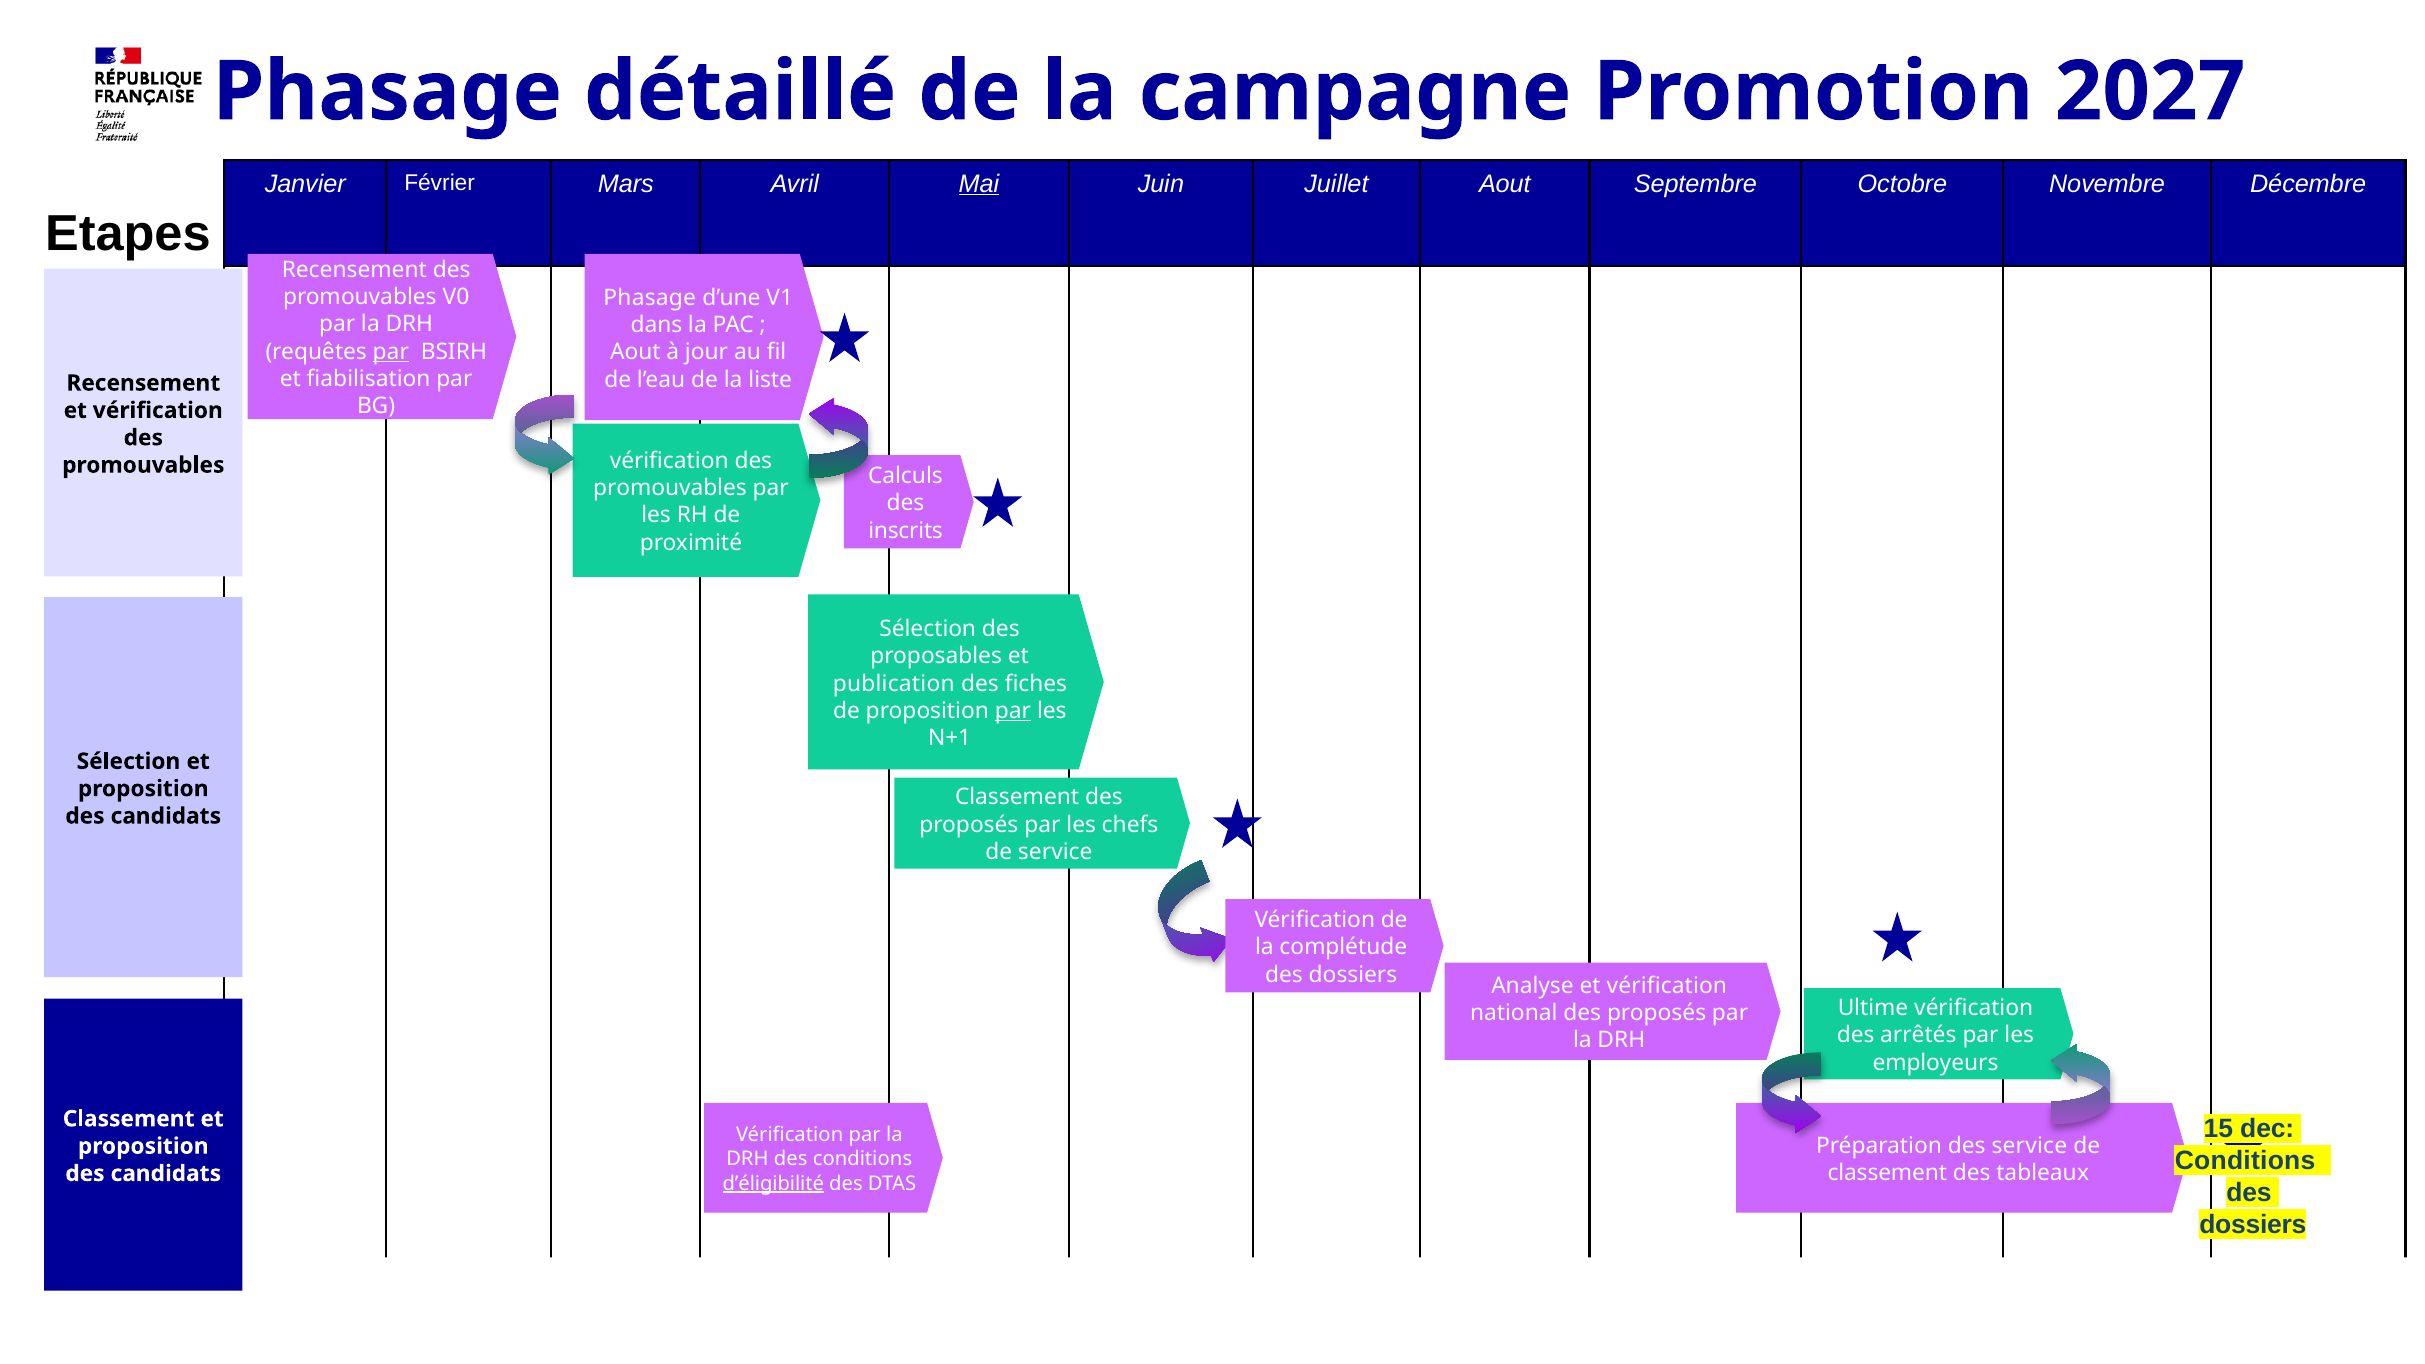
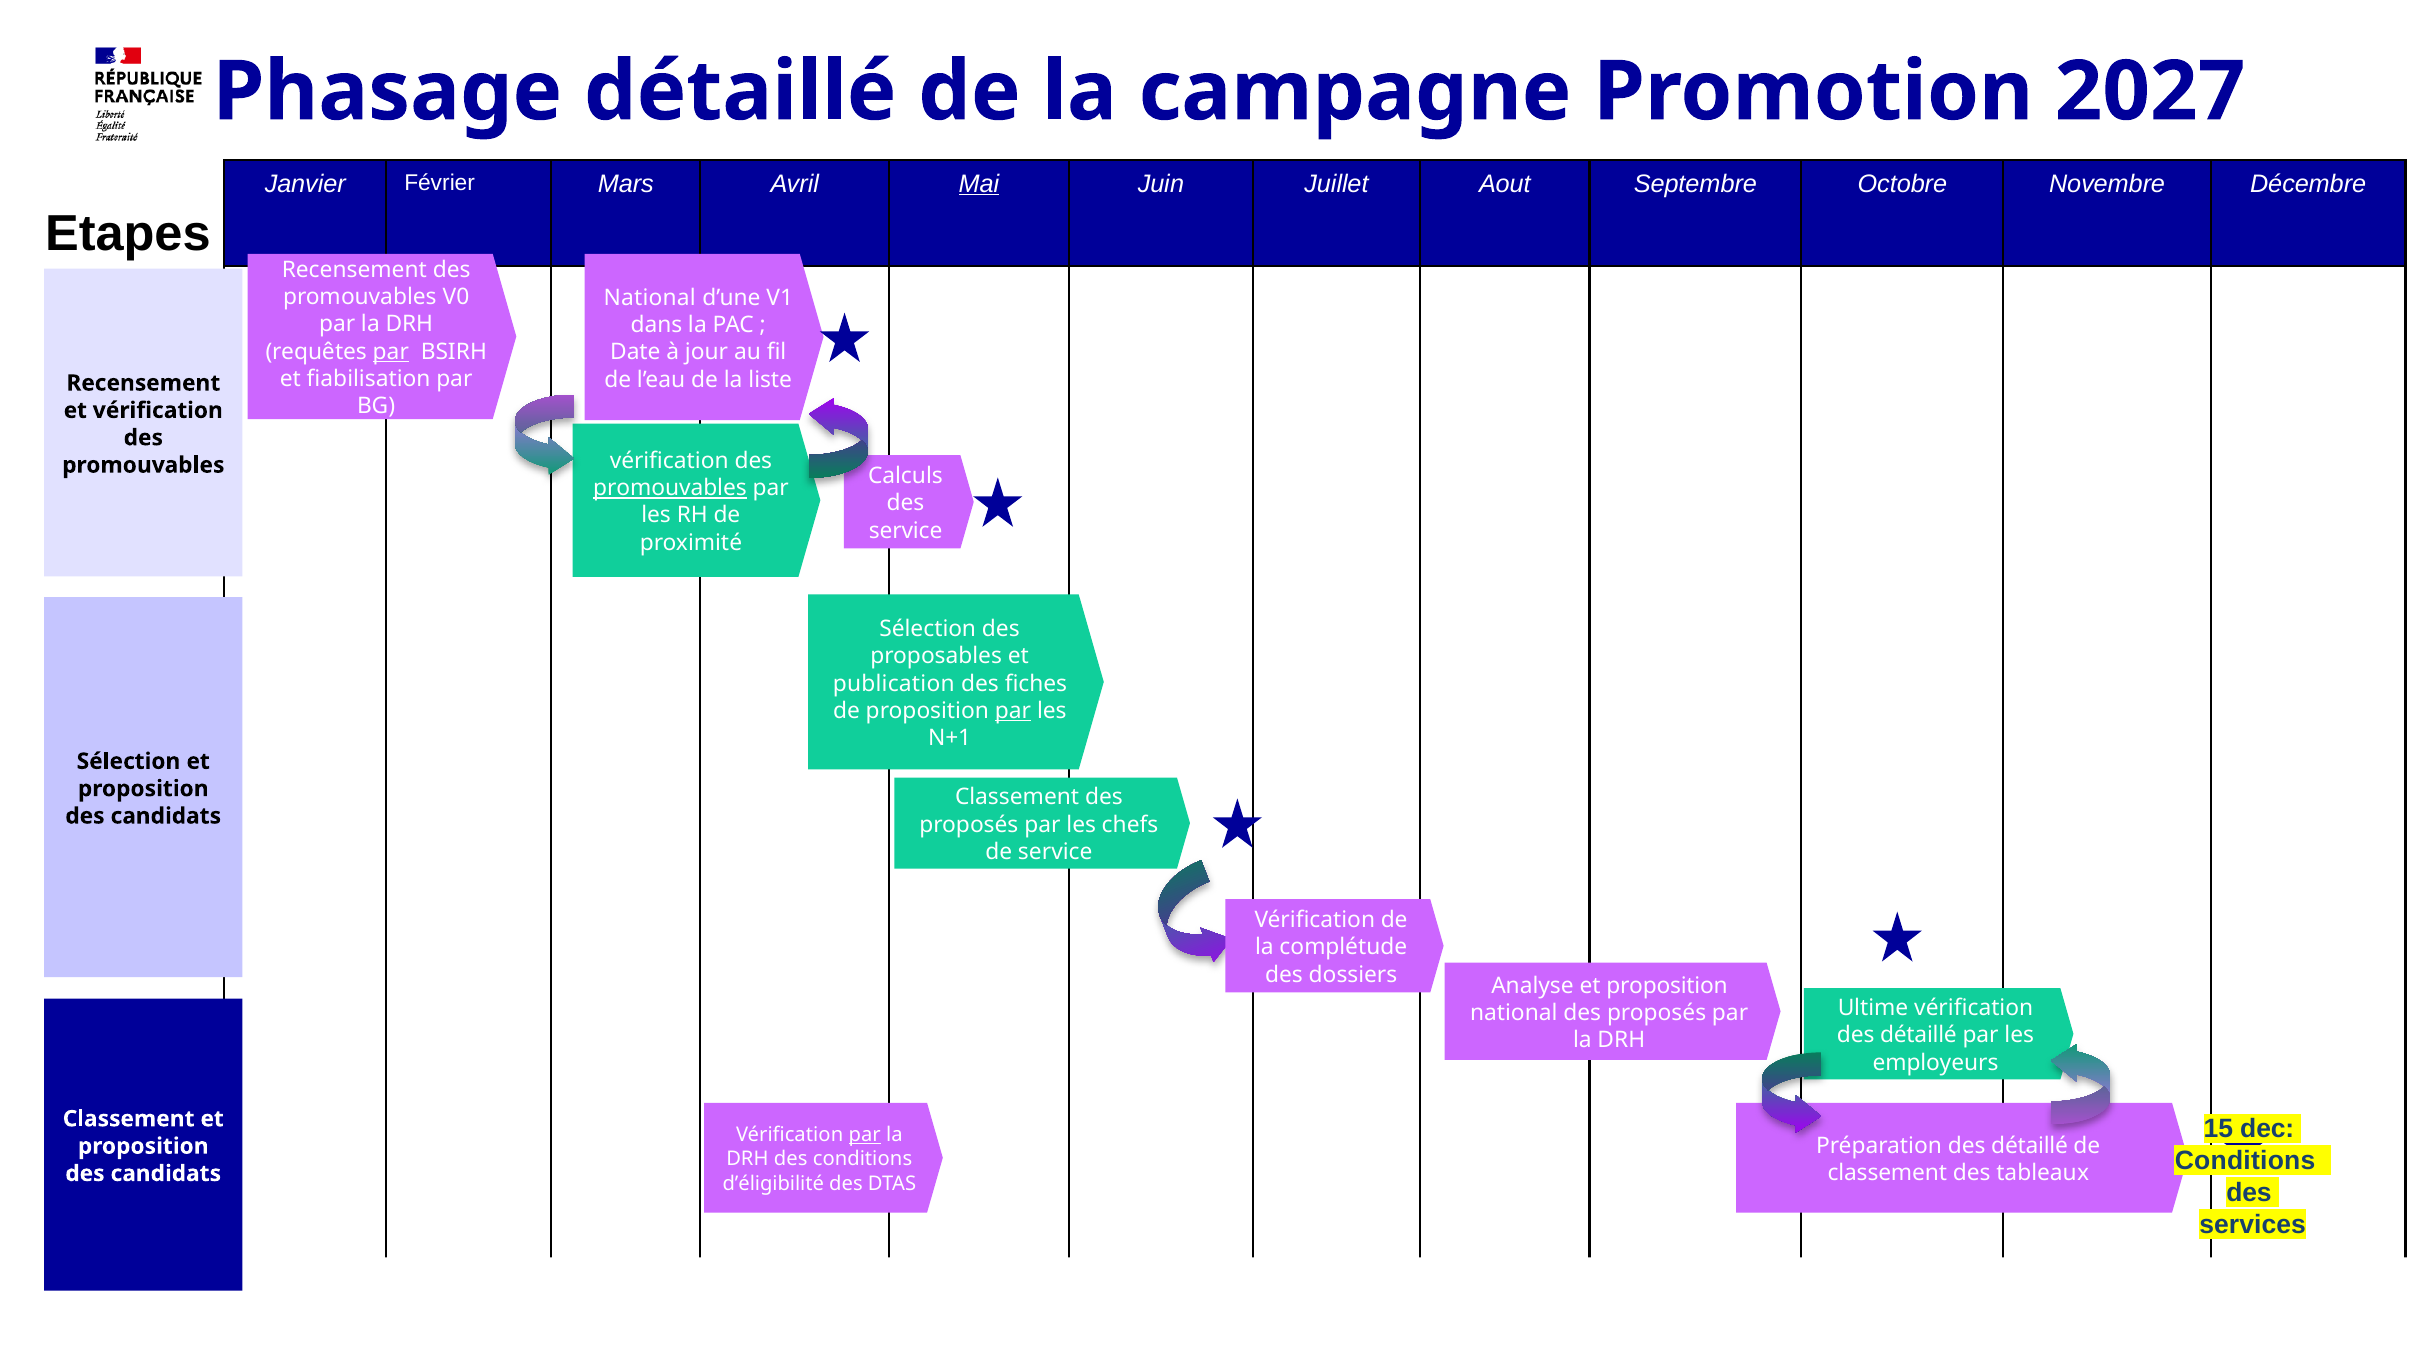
Phasage: Phasage -> National (650, 298)
Aout: Aout -> Date (635, 352)
promouvables underline: none -> present (670, 488)
inscrits: inscrits -> service (906, 531)
Analyse et vérification: vérification -> proposition (1667, 986)
arrêtés: arrêtés -> détaillé (1918, 1035)
par underline: none -> present (865, 1135)
Préparation des service: service -> détaillé (2030, 1146)
d’éligibilité underline: present -> none (773, 1183)
dossiers: dossiers -> services (2253, 1224)
